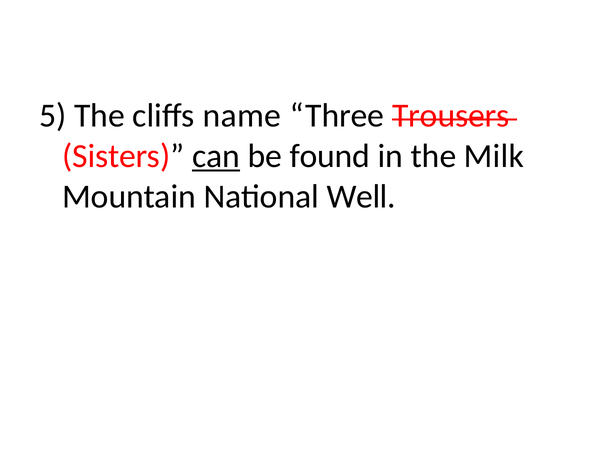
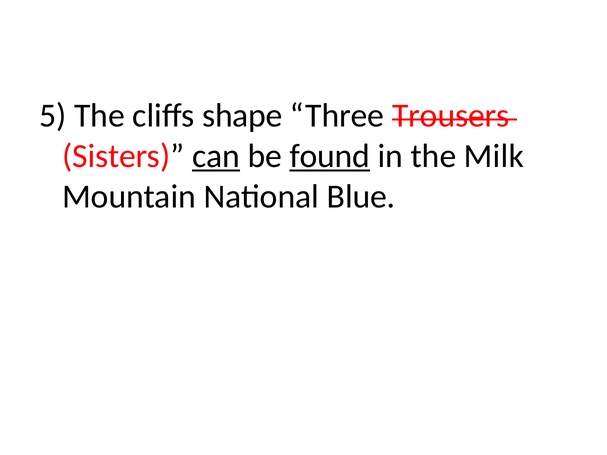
name: name -> shape (242, 116)
found underline: none -> present (330, 156)
Well: Well -> Blue (361, 197)
